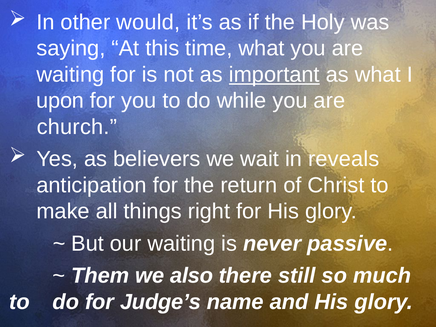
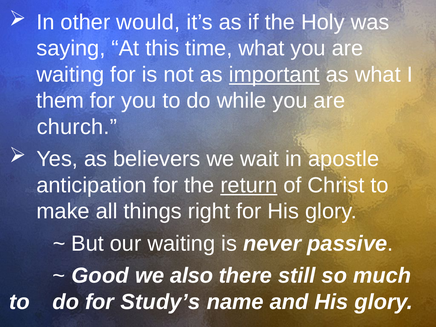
upon: upon -> them (60, 101)
reveals: reveals -> apostle (344, 159)
return underline: none -> present (249, 185)
Them: Them -> Good (100, 276)
Judge’s: Judge’s -> Study’s (160, 302)
